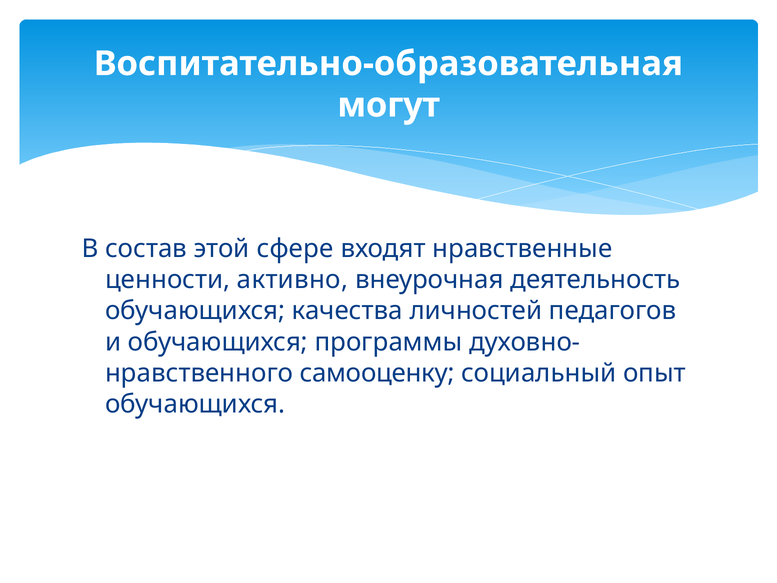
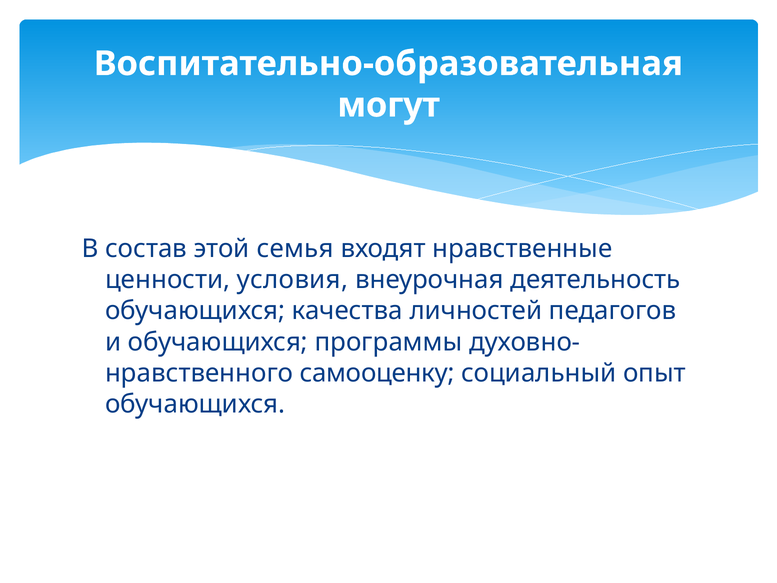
сфере: сфере -> семья (295, 249)
активно: активно -> условия (292, 280)
